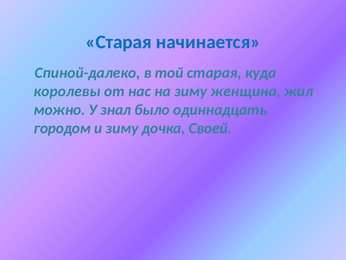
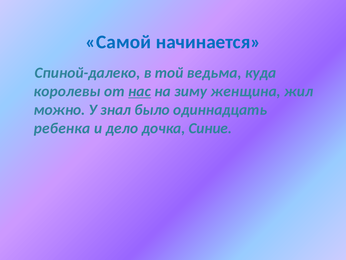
Старая: Старая -> Самой (118, 42)
той старая: старая -> ведьма (214, 73)
нас underline: none -> present (140, 91)
городом: городом -> ребенка (62, 128)
и зиму: зиму -> дело (122, 128)
Своей: Своей -> Синие (210, 128)
